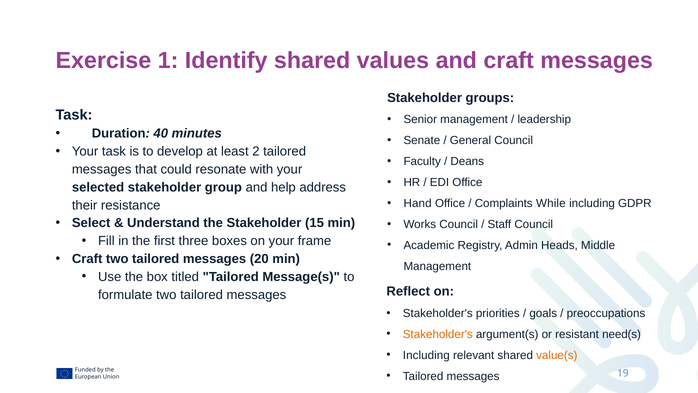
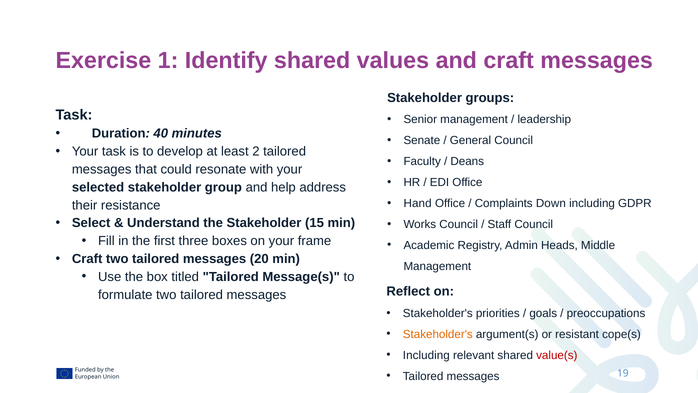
While: While -> Down (551, 203)
need(s: need(s -> cope(s (622, 334)
value(s colour: orange -> red (557, 355)
